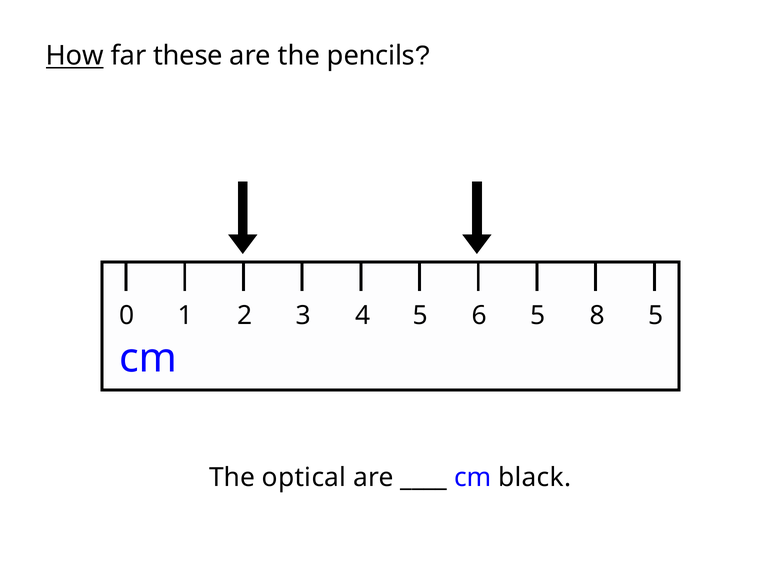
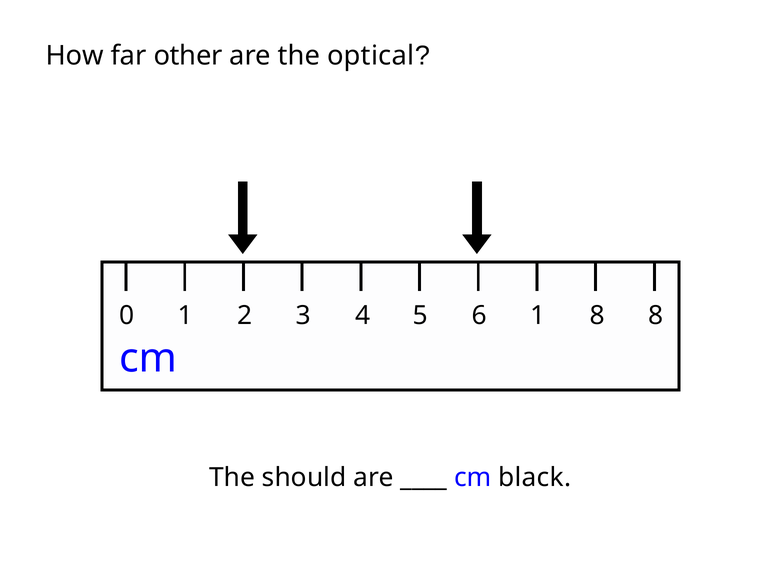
How underline: present -> none (75, 56)
these: these -> other (188, 56)
pencils: pencils -> optical (371, 56)
6 5: 5 -> 1 (538, 316)
8 5: 5 -> 8 (656, 316)
optical: optical -> should (304, 478)
